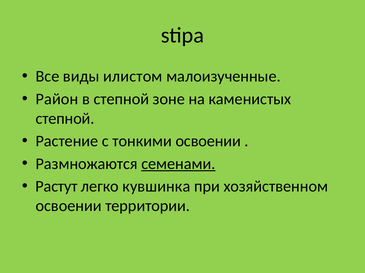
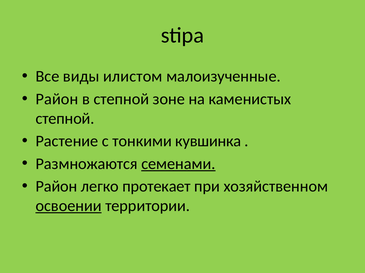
тонкими освоении: освоении -> кувшинка (208, 141)
Растут: Растут -> Район (56, 187)
кувшинка: кувшинка -> протекает (156, 187)
освоении underline: none -> present (69, 206)
